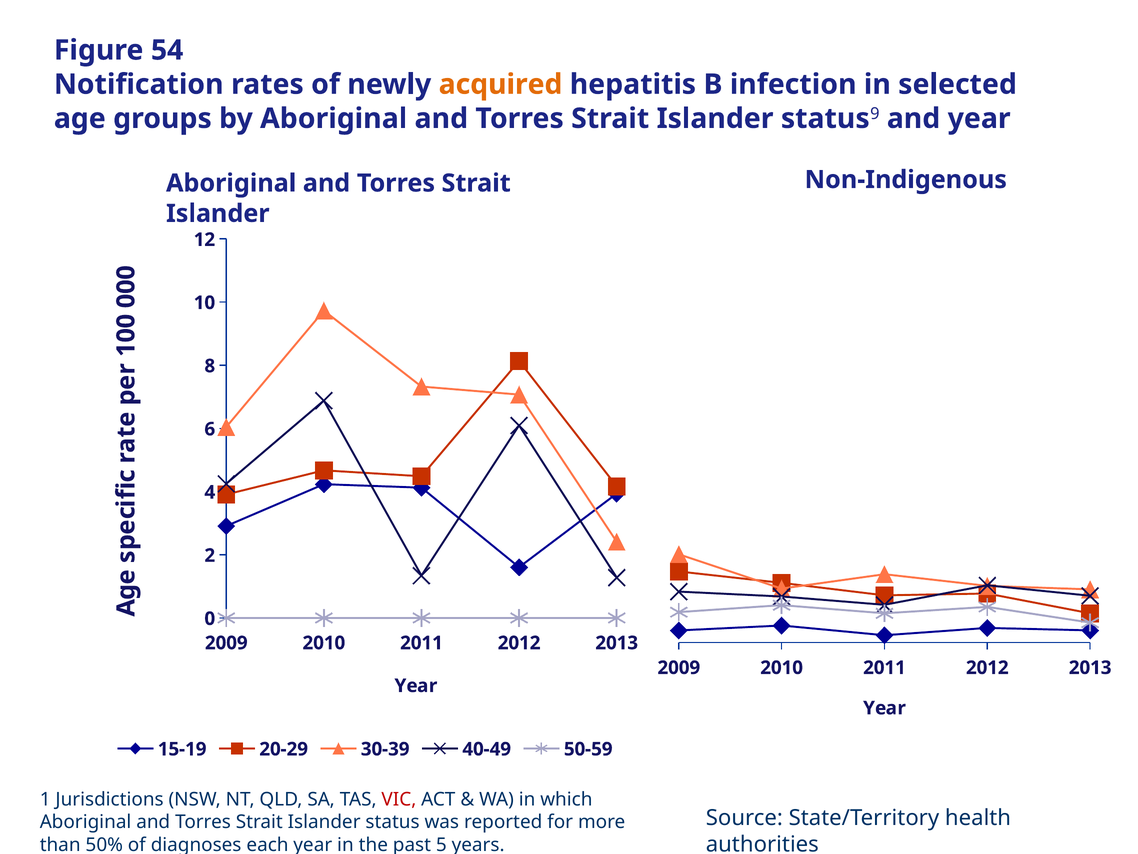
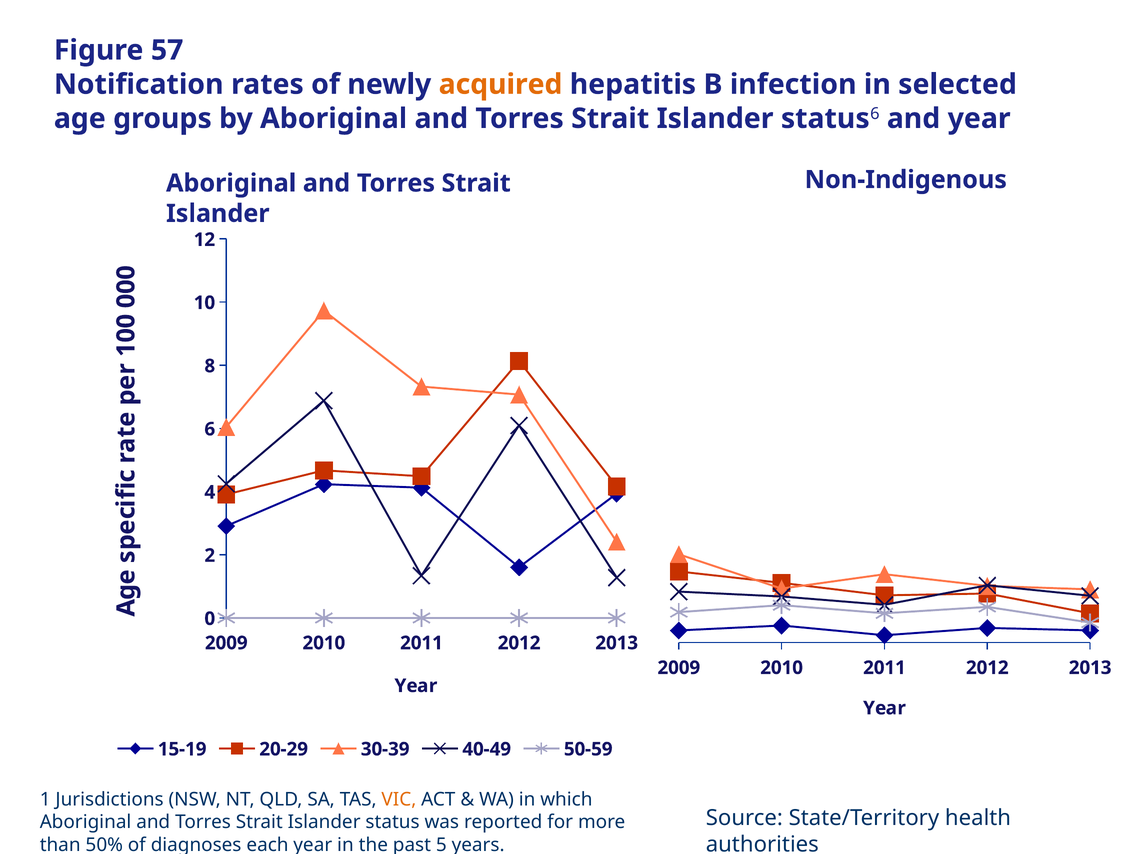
54: 54 -> 57 (167, 50)
status 9: 9 -> 6 (875, 114)
VIC colour: red -> orange (399, 799)
